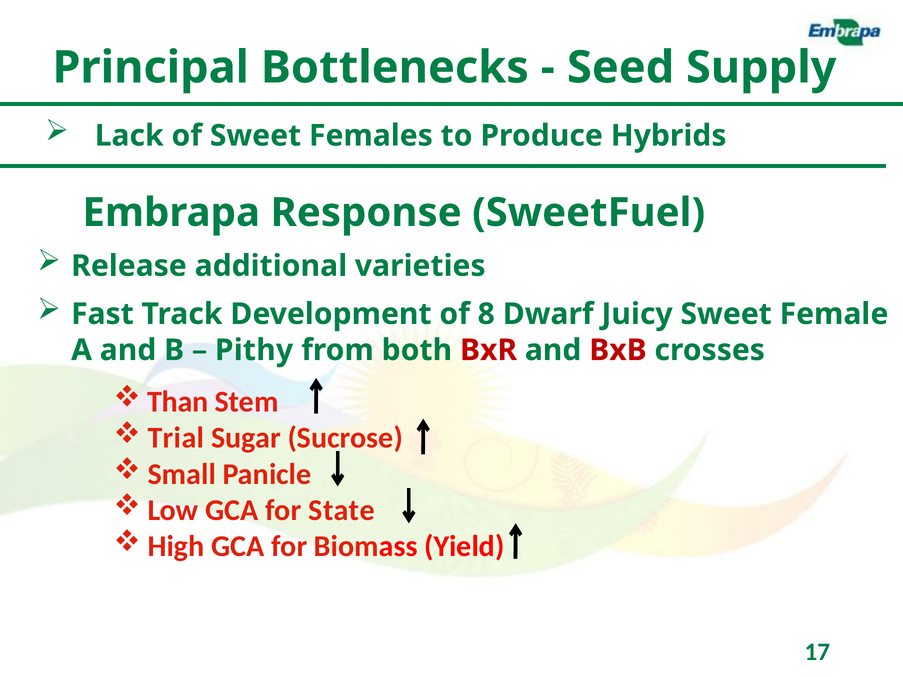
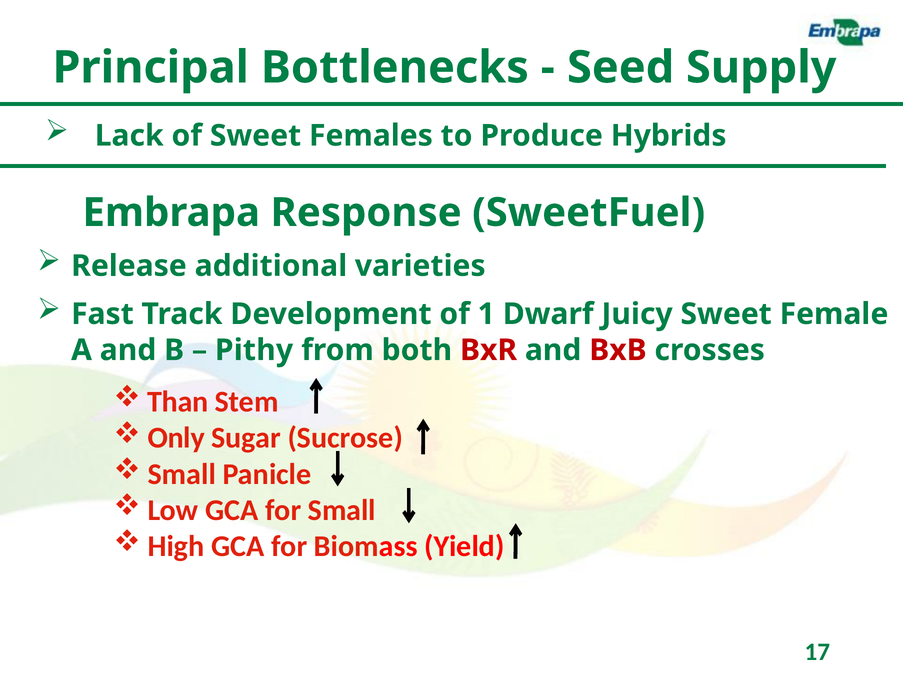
8: 8 -> 1 (486, 314)
Trial: Trial -> Only (176, 438)
for State: State -> Small (342, 510)
